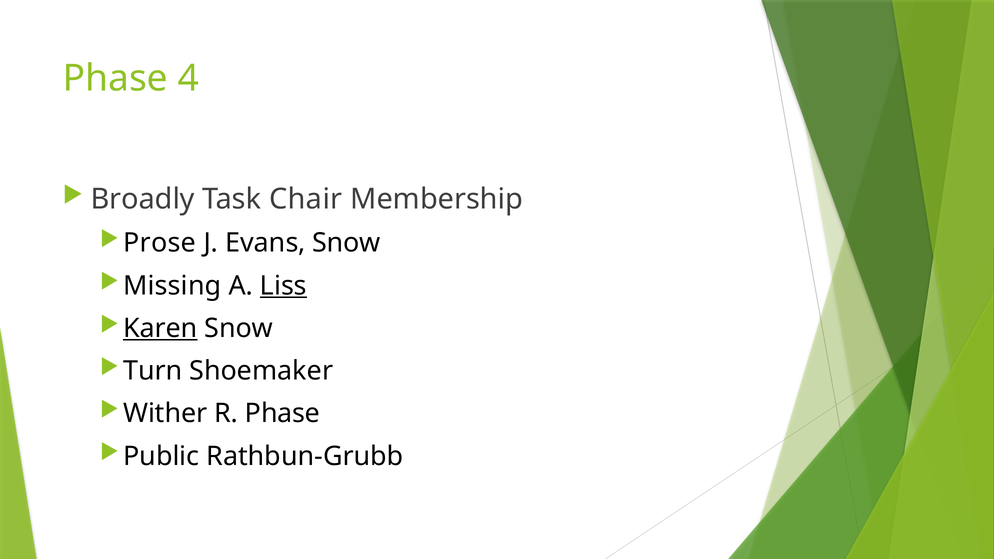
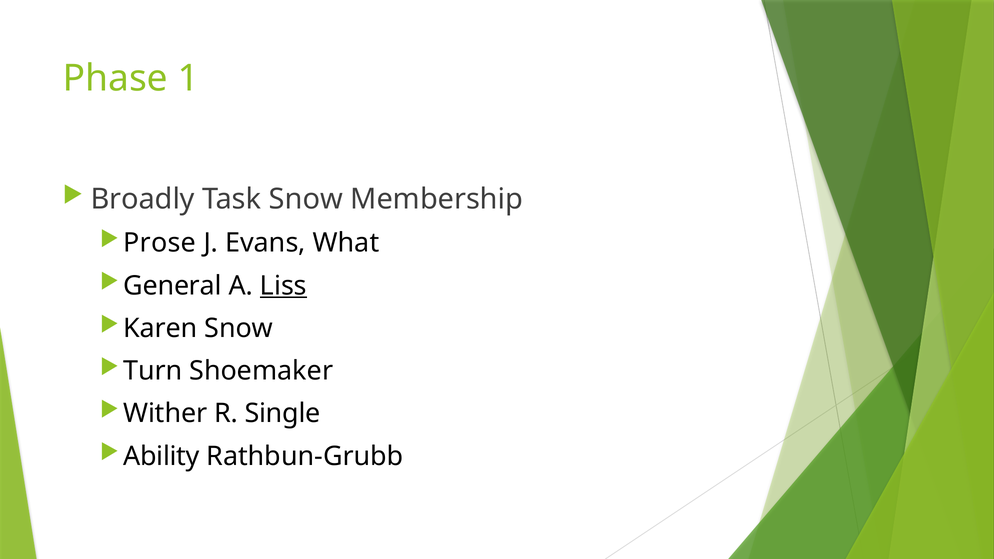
4: 4 -> 1 (188, 78)
Task Chair: Chair -> Snow (306, 199)
Evans Snow: Snow -> What (346, 243)
Missing: Missing -> General (172, 286)
Karen underline: present -> none (160, 328)
R Phase: Phase -> Single (283, 414)
Public: Public -> Ability (161, 456)
